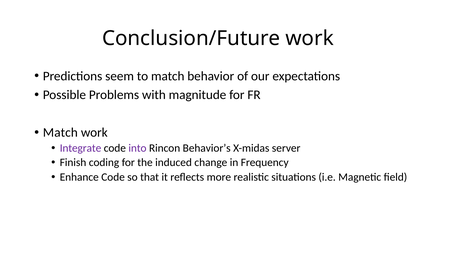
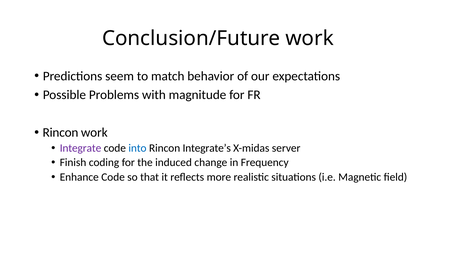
Match: Match -> Rincon (60, 133)
into colour: purple -> blue (137, 149)
Behavior’s: Behavior’s -> Integrate’s (207, 149)
